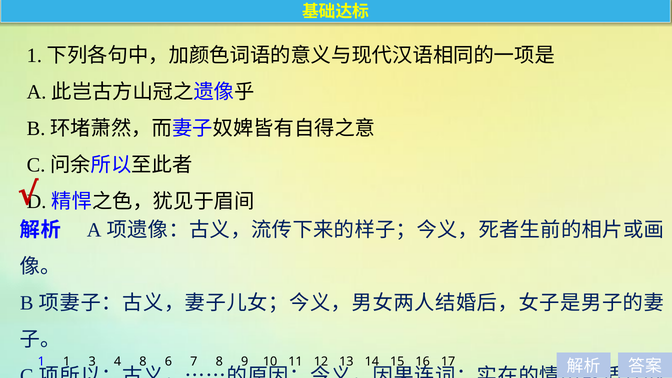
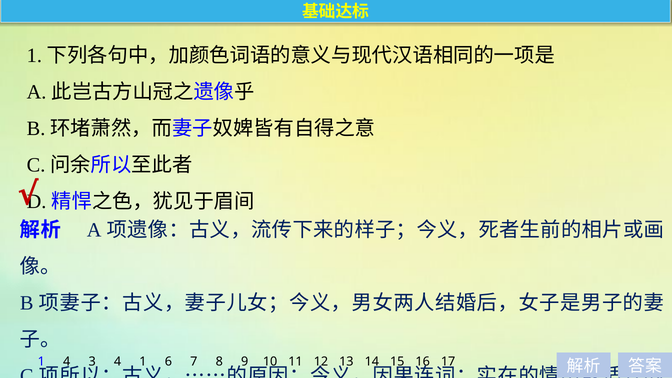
1 1: 1 -> 4 (67, 362)
4 8: 8 -> 1 (143, 362)
